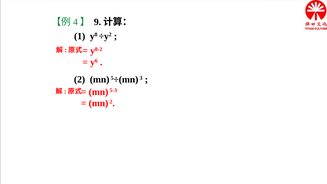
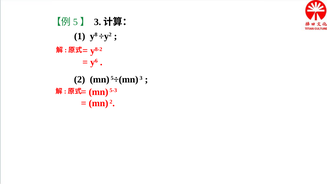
4: 4 -> 5 (75, 22)
9: 9 -> 3 (98, 22)
